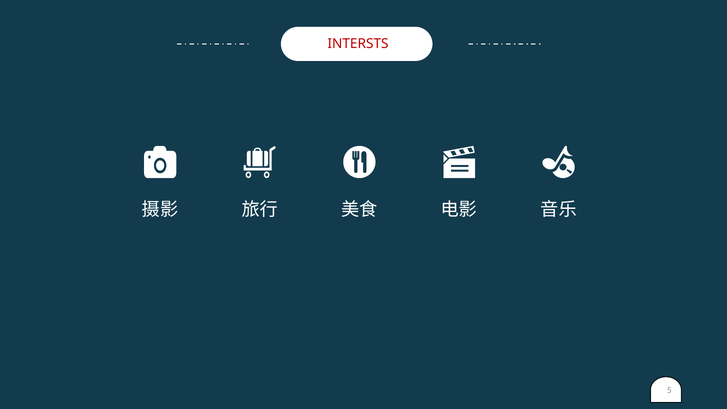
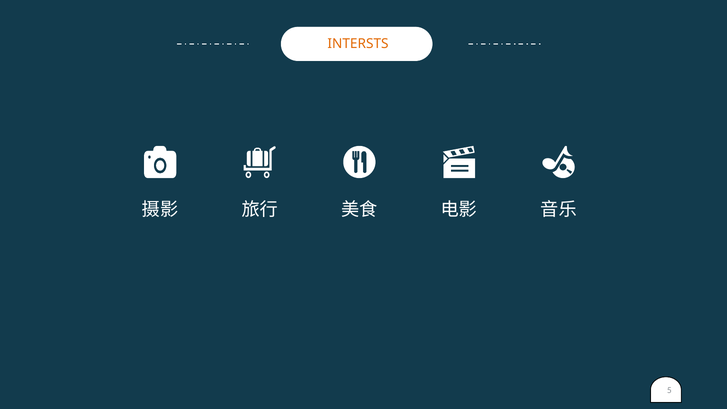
INTERSTS colour: red -> orange (358, 44)
